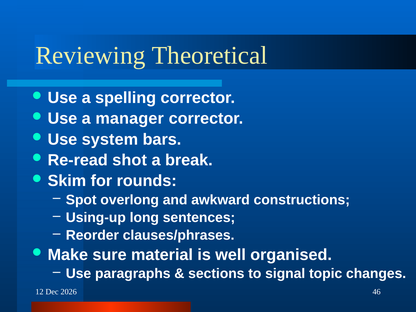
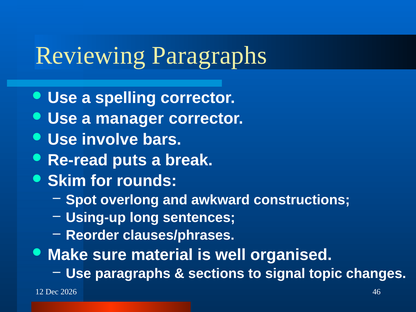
Reviewing Theoretical: Theoretical -> Paragraphs (209, 56)
system: system -> involve (110, 139)
shot: shot -> puts (130, 160)
